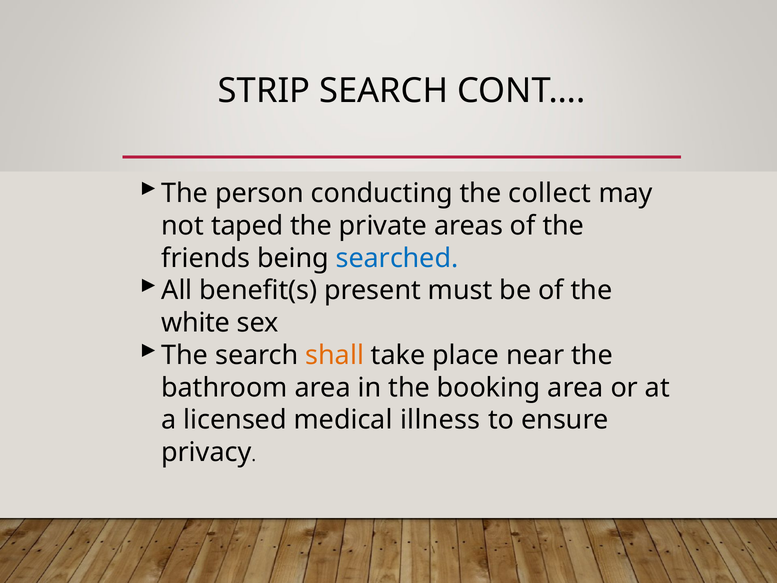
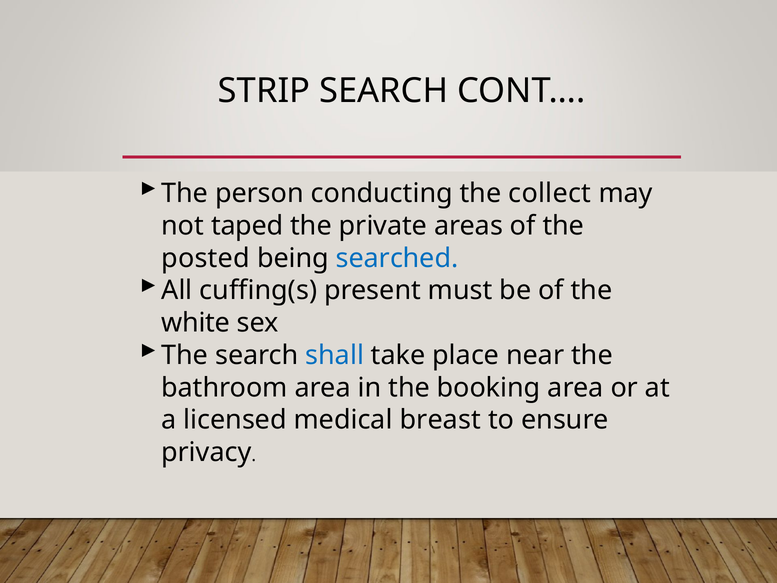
friends: friends -> posted (206, 258)
benefit(s: benefit(s -> cuffing(s (258, 290)
shall colour: orange -> blue (335, 355)
illness: illness -> breast (440, 420)
